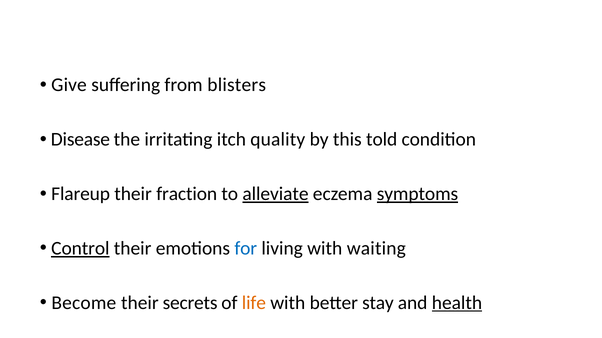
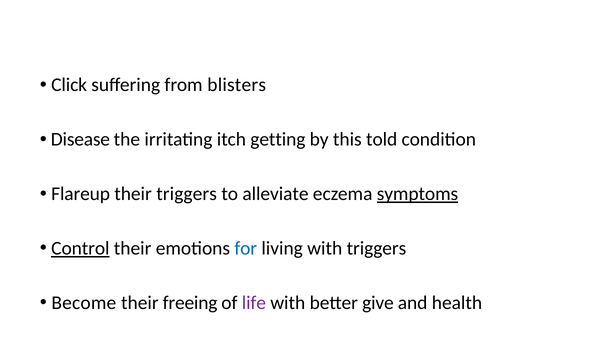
Give: Give -> Click (69, 85)
quality: quality -> getting (278, 140)
their fraction: fraction -> triggers (187, 194)
alleviate underline: present -> none (275, 194)
with waiting: waiting -> triggers (376, 249)
secrets: secrets -> freeing (190, 303)
life colour: orange -> purple (254, 303)
stay: stay -> give (378, 303)
health underline: present -> none (457, 303)
